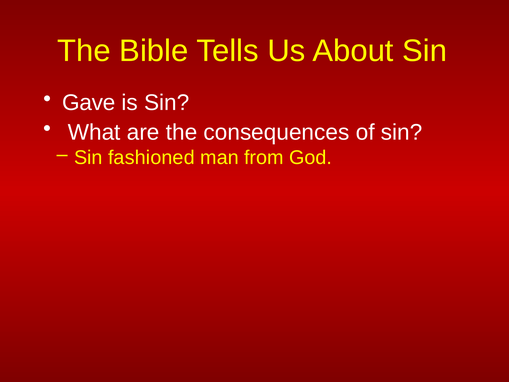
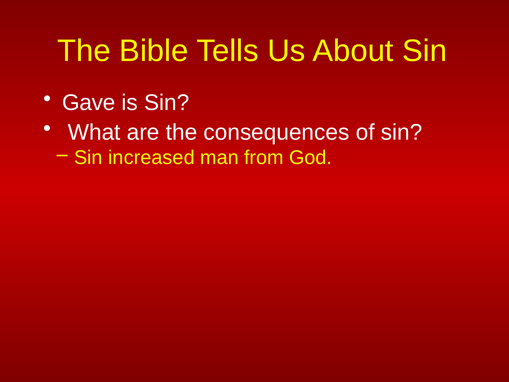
fashioned: fashioned -> increased (151, 157)
